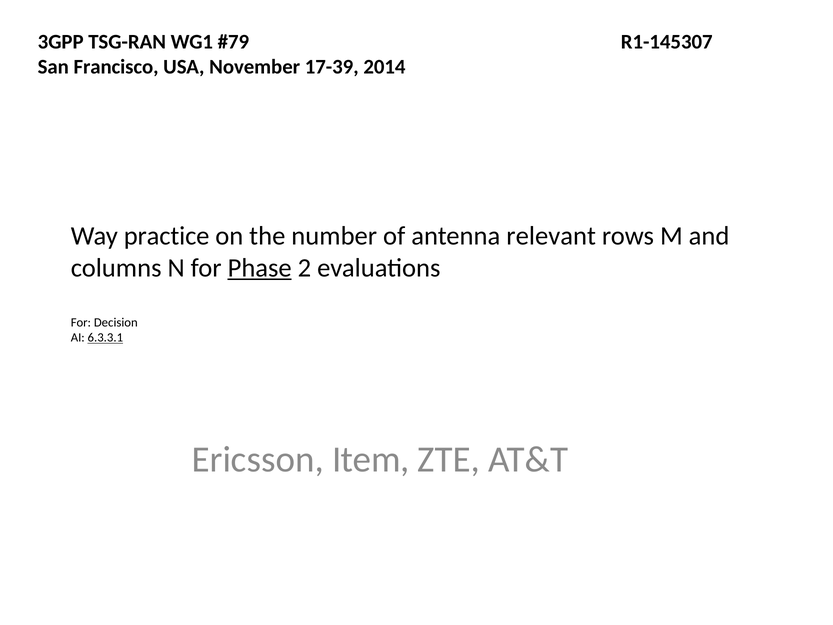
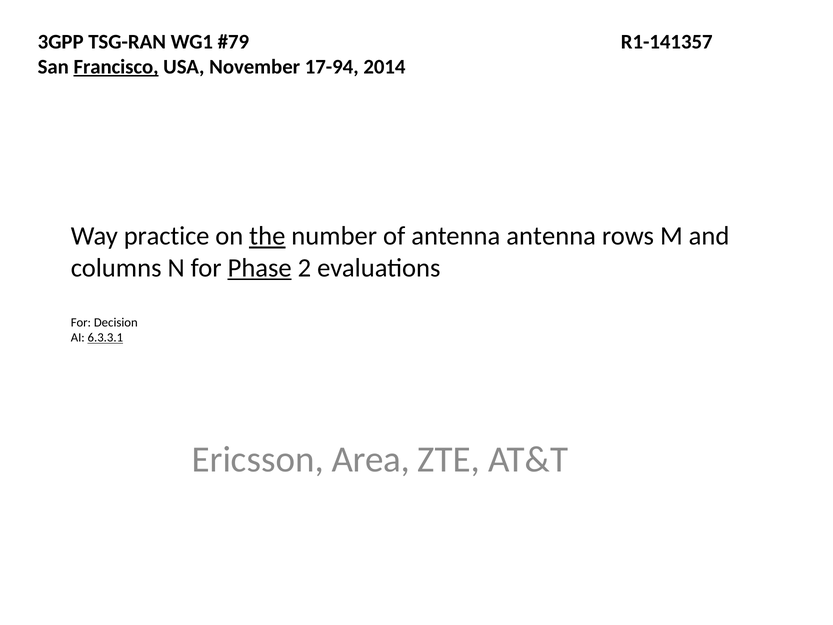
R1-145307: R1-145307 -> R1-141357 (667, 42)
Francisco underline: none -> present (116, 67)
17-39: 17-39 -> 17-94 (332, 67)
the underline: none -> present (267, 236)
antenna relevant: relevant -> antenna (551, 236)
Item: Item -> Area (371, 459)
